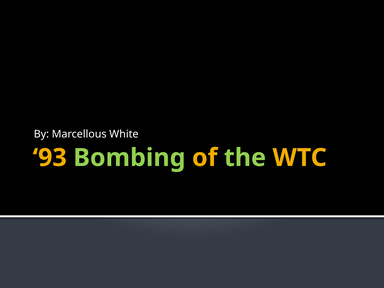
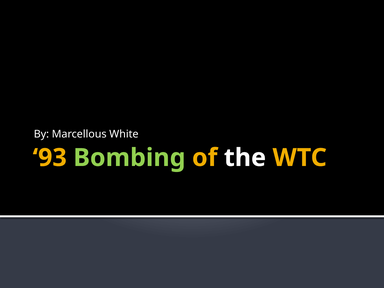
the colour: light green -> white (245, 158)
